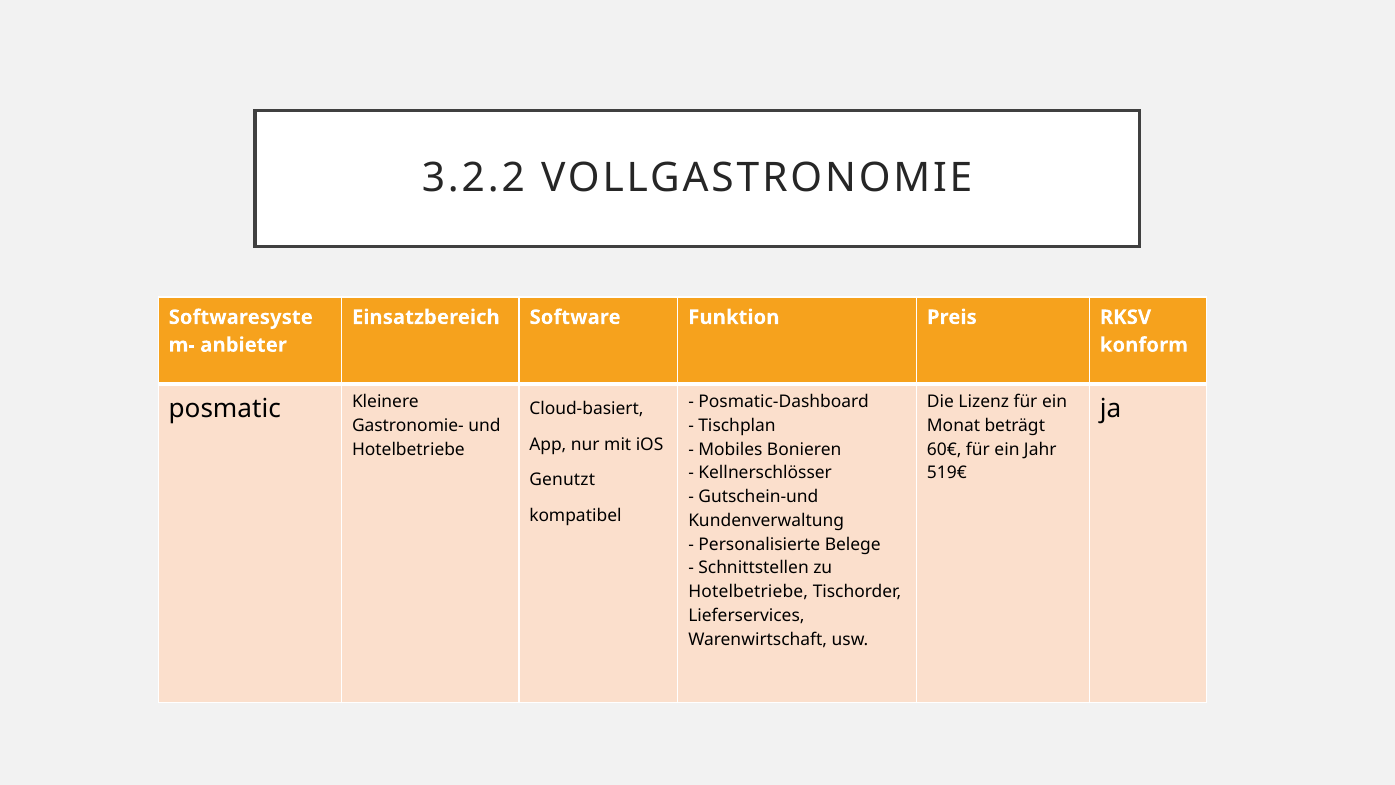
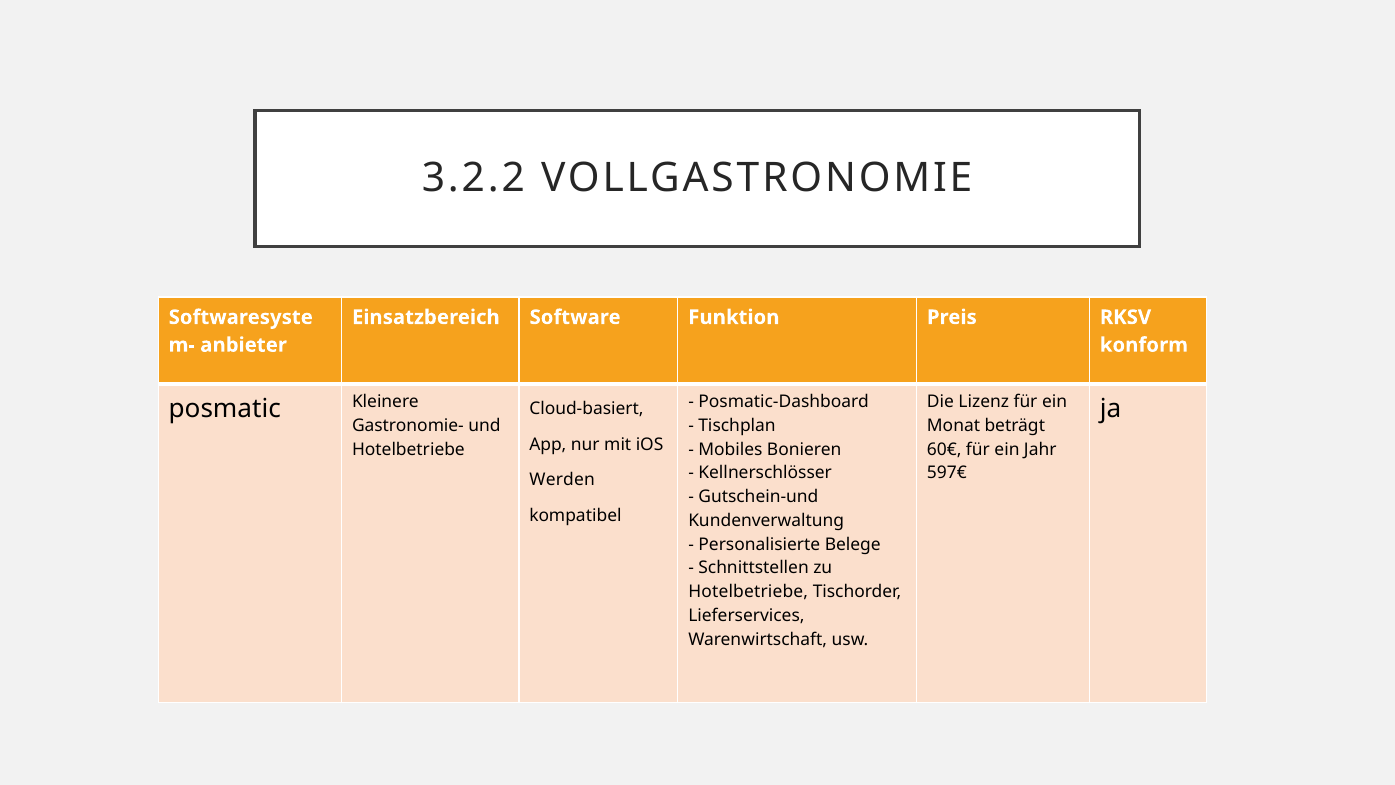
519€: 519€ -> 597€ (947, 473)
Genutzt: Genutzt -> Werden (562, 480)
